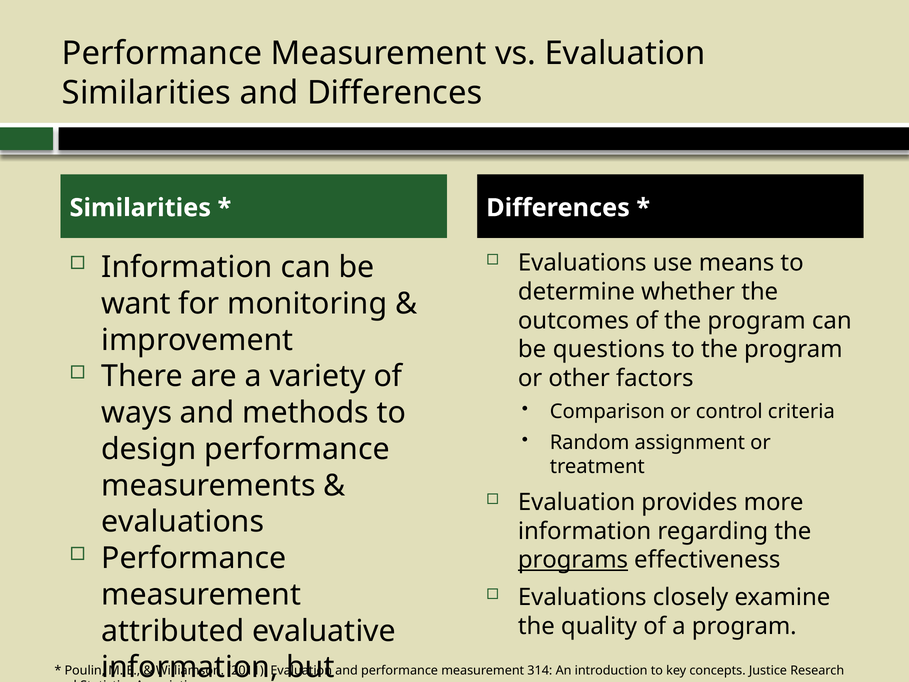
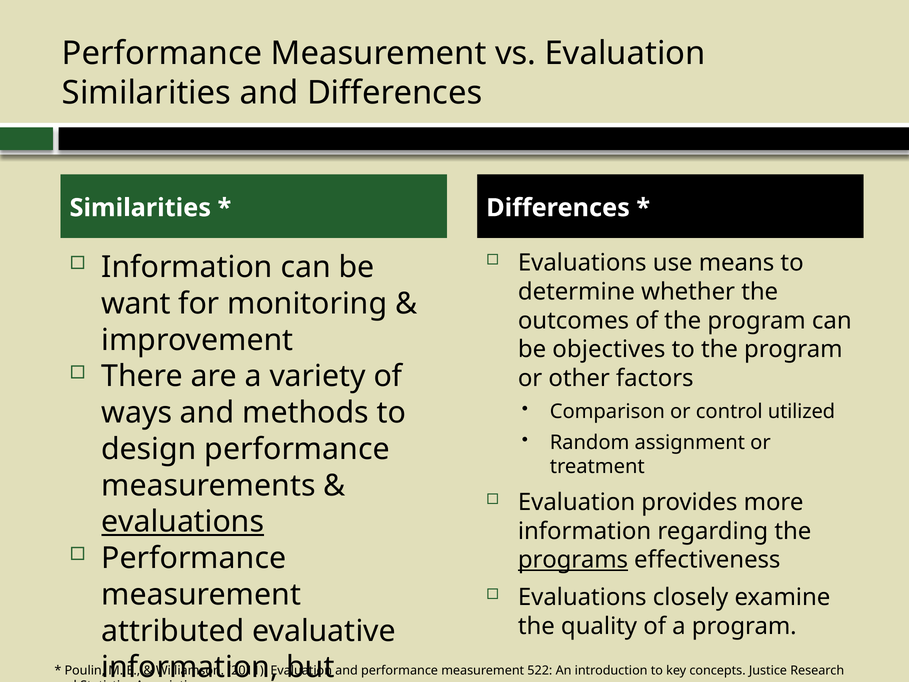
questions: questions -> objectives (609, 349)
criteria: criteria -> utilized (802, 411)
evaluations underline: none -> present (183, 522)
314: 314 -> 522 (540, 670)
